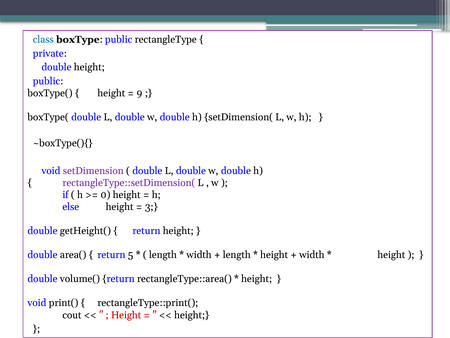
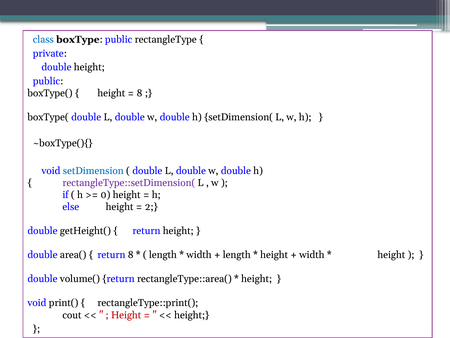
9: 9 -> 8 (139, 93)
setDimension colour: purple -> blue (93, 171)
3: 3 -> 2 (151, 207)
return 5: 5 -> 8 (131, 255)
